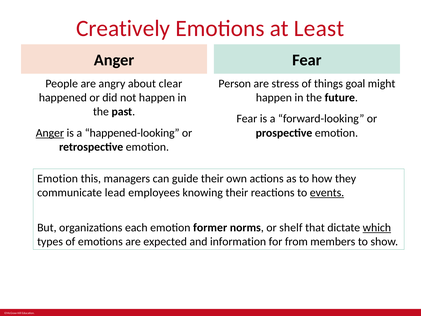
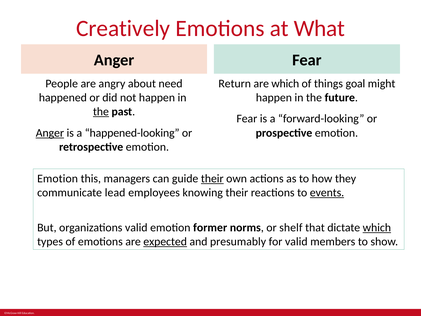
Least: Least -> What (319, 28)
clear: clear -> need (171, 84)
Person: Person -> Return (235, 84)
are stress: stress -> which (285, 84)
the underline: none -> present (101, 112)
their underline: none -> present (212, 179)
organizations each: each -> valid (136, 227)
expected underline: none -> present (165, 241)
information: information -> presumably (238, 241)
for from: from -> valid (296, 241)
